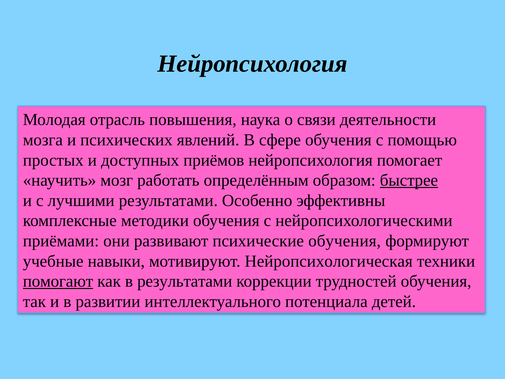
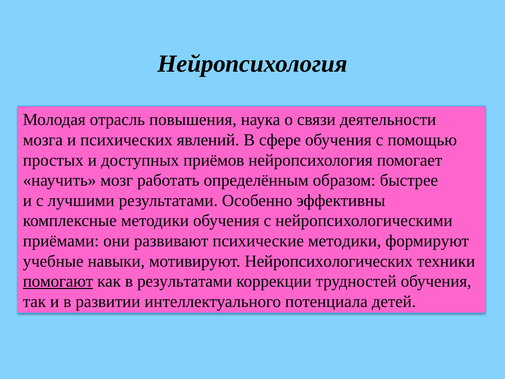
быстрее underline: present -> none (409, 180)
психические обучения: обучения -> методики (345, 241)
Нейропсихологическая: Нейропсихологическая -> Нейропсихологических (329, 261)
